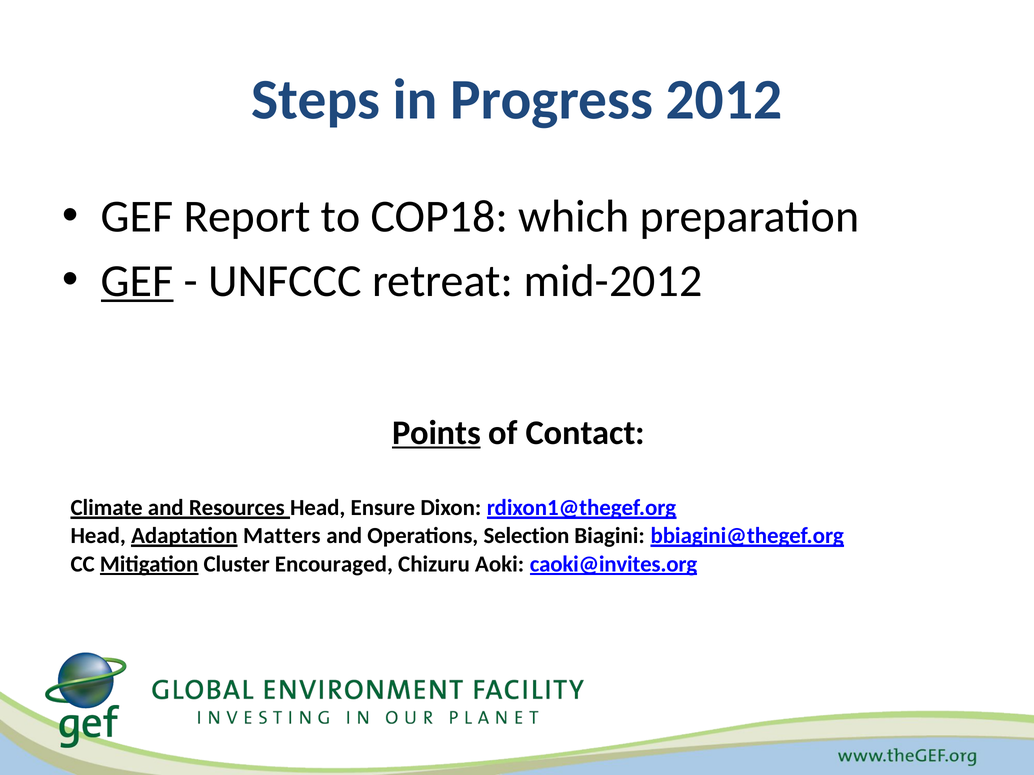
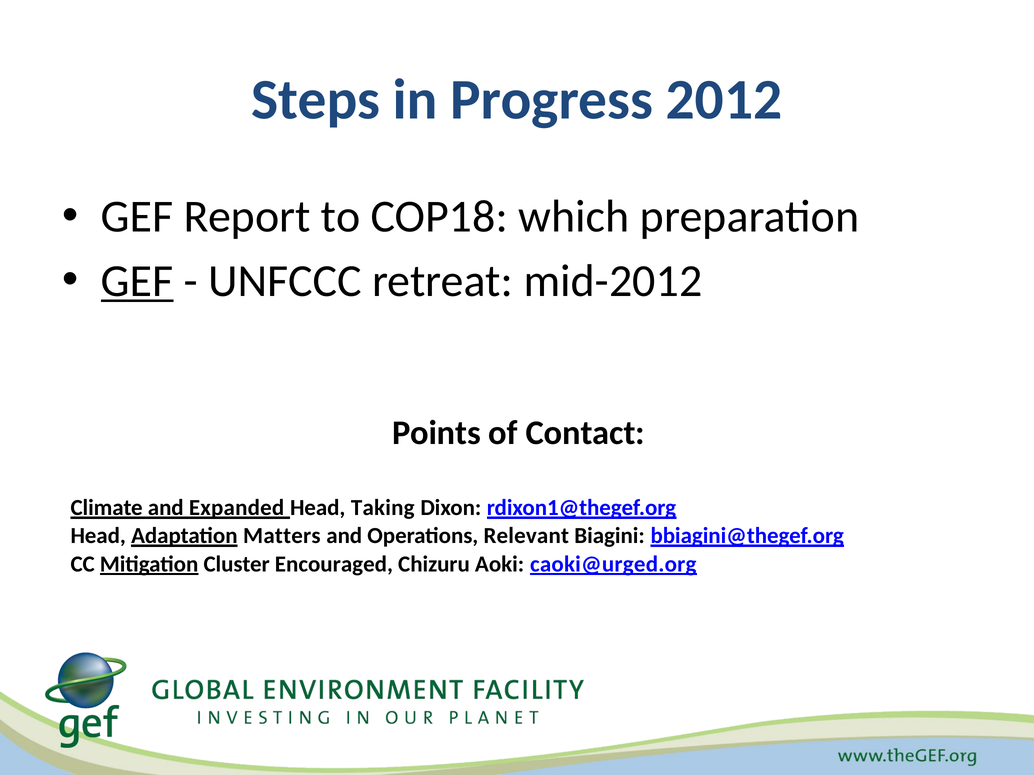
Points underline: present -> none (436, 433)
Resources: Resources -> Expanded (237, 508)
Ensure: Ensure -> Taking (383, 508)
Selection: Selection -> Relevant (526, 536)
caoki@invites.org: caoki@invites.org -> caoki@urged.org (613, 564)
